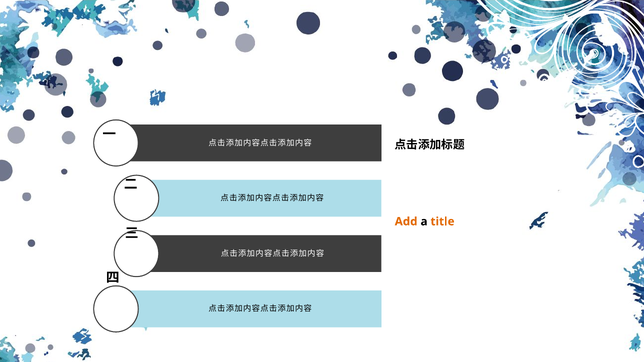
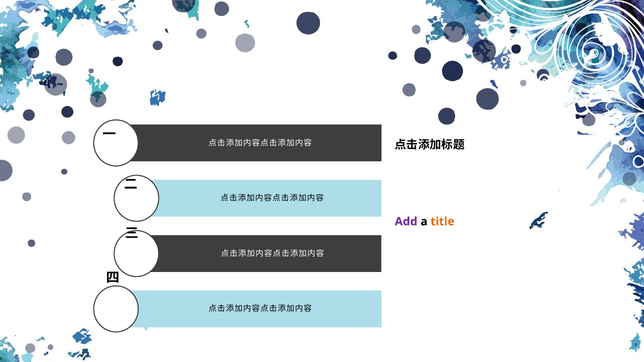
Add colour: orange -> purple (406, 222)
